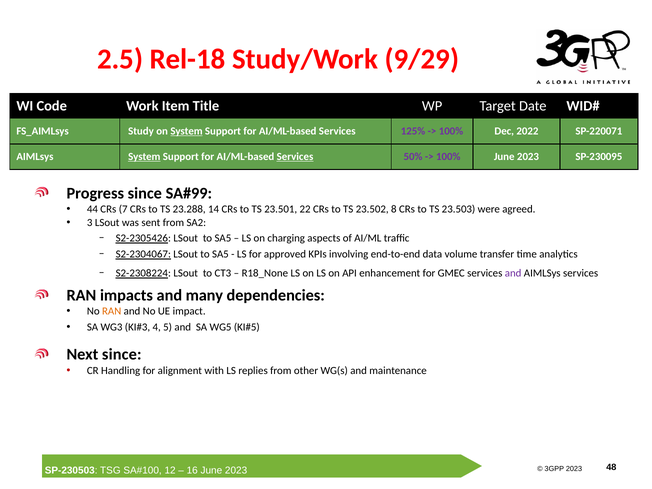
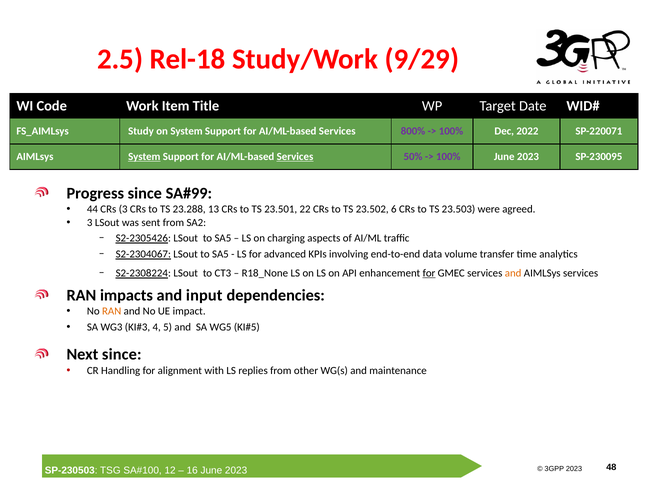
System underline: present -> none (187, 131)
125%: 125% -> 800% (413, 131)
CRs 7: 7 -> 3 (123, 209)
14: 14 -> 13 (214, 209)
8: 8 -> 6 (394, 209)
approved: approved -> advanced (285, 254)
for underline: none -> present (429, 273)
and colour: purple -> orange (513, 273)
many: many -> input (204, 295)
